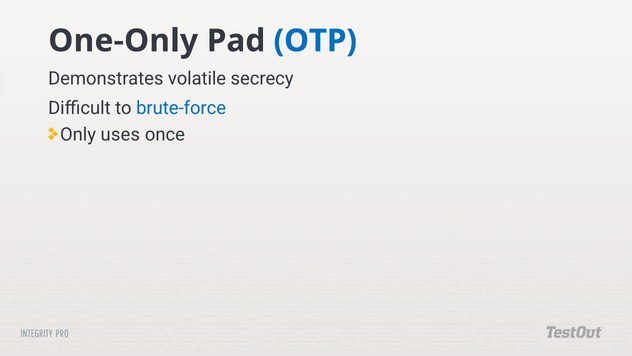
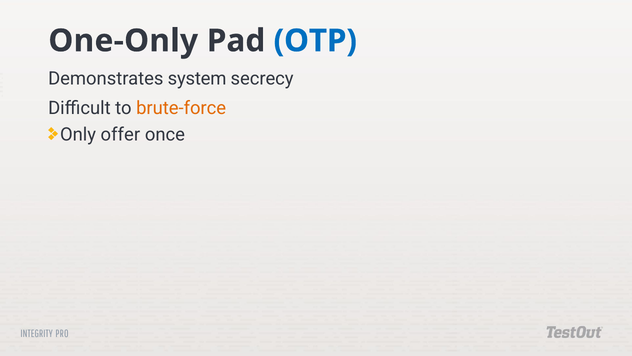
volatile: volatile -> system (197, 79)
brute-force colour: blue -> orange (181, 108)
uses: uses -> offer (120, 134)
